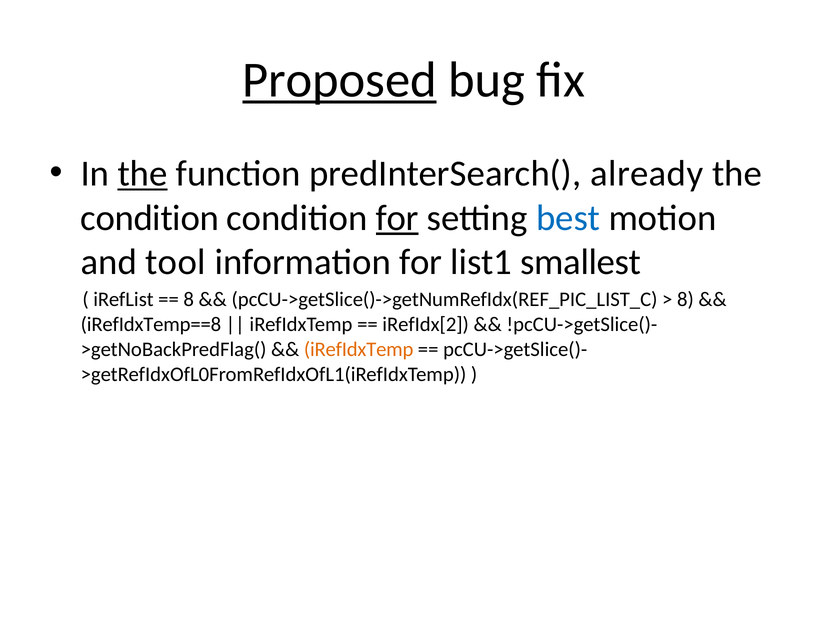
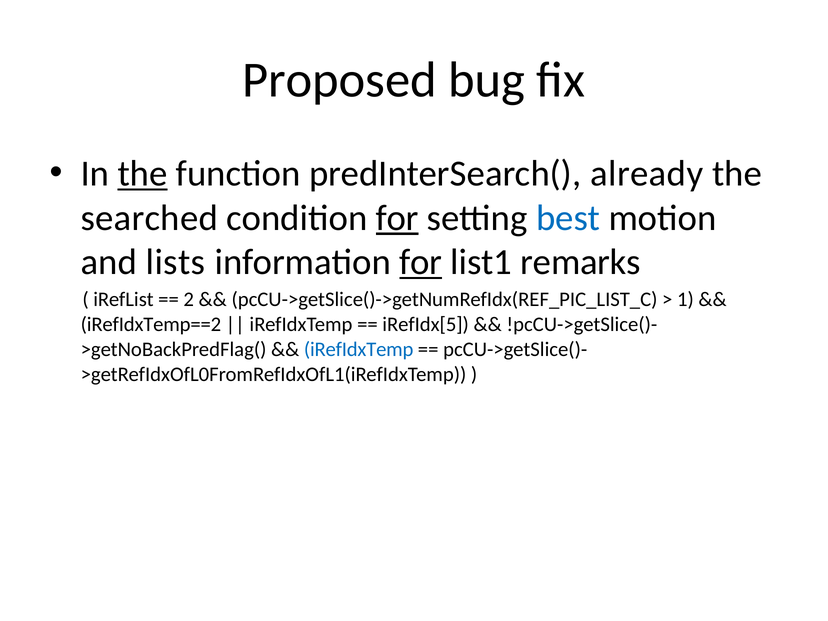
Proposed underline: present -> none (340, 80)
condition: condition -> searched (149, 218)
tool: tool -> lists (176, 262)
for underline: none -> present (421, 262)
smallest: smallest -> remarks (581, 262)
8: 8 -> 2 (189, 300)
8: 8 -> 1 (685, 300)
iRefIdxTemp==8: iRefIdxTemp==8 -> iRefIdxTemp==2 (151, 324)
iRefIdx[2: iRefIdx[2 -> iRefIdx[5 (426, 324)
iRefIdxTemp colour: orange -> blue (359, 349)
